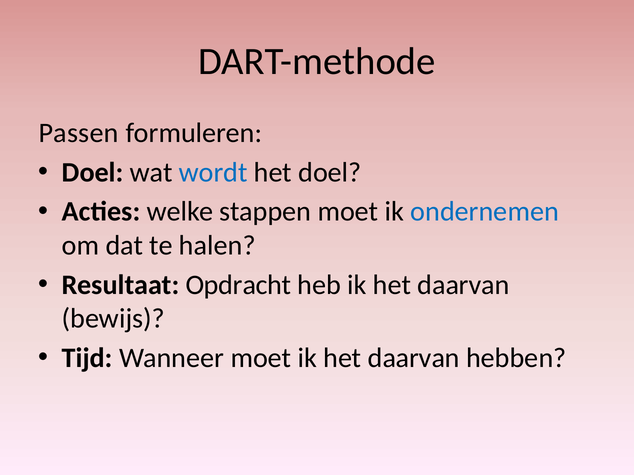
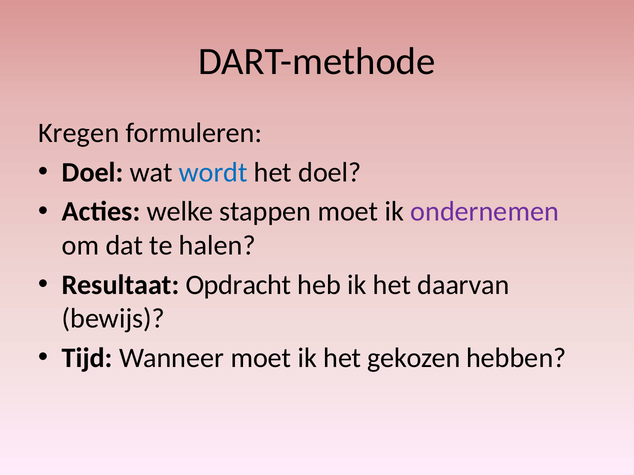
Passen: Passen -> Kregen (79, 133)
ondernemen colour: blue -> purple (485, 212)
moet ik het daarvan: daarvan -> gekozen (414, 358)
